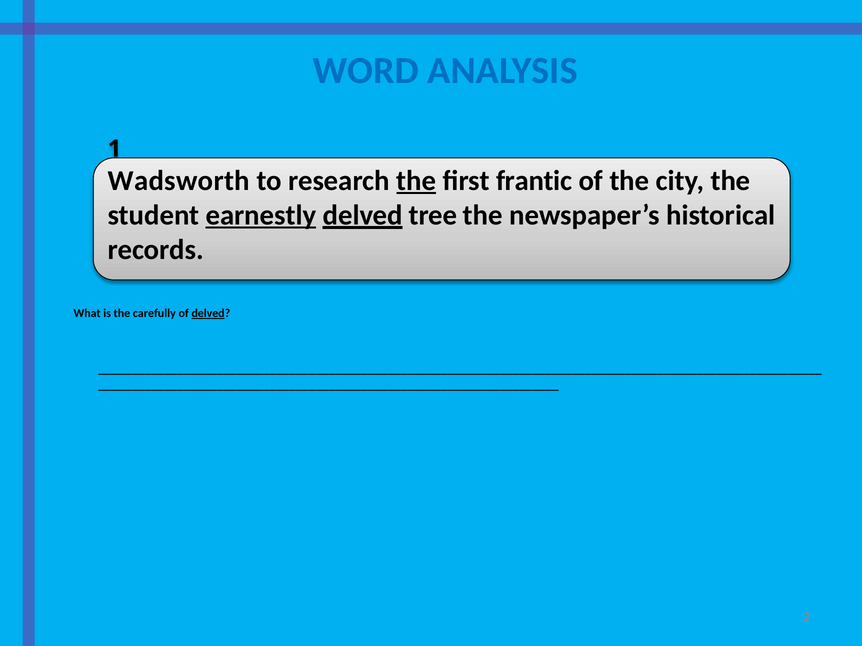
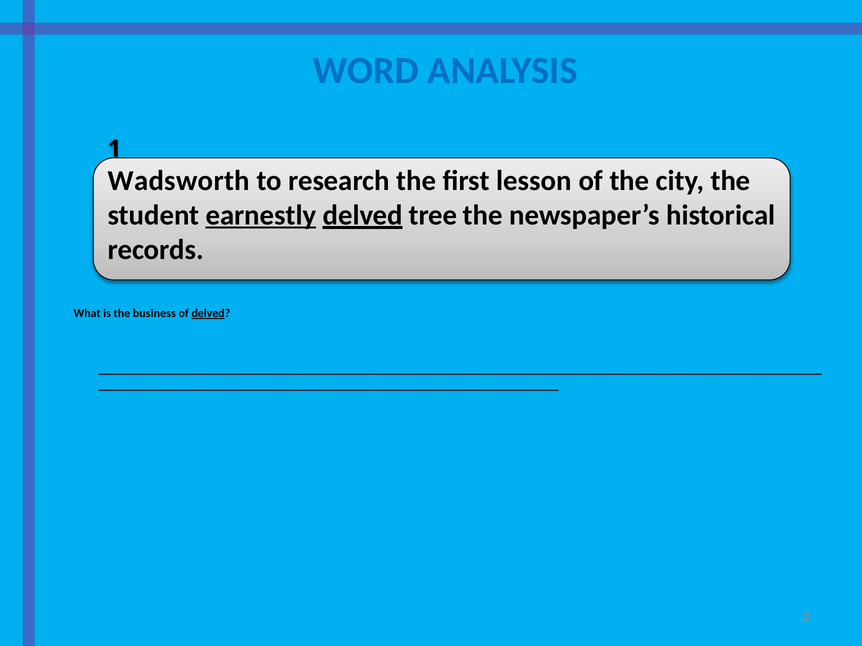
the underline: present -> none (416, 181)
frantic: frantic -> lesson (534, 181)
carefully: carefully -> business (154, 314)
